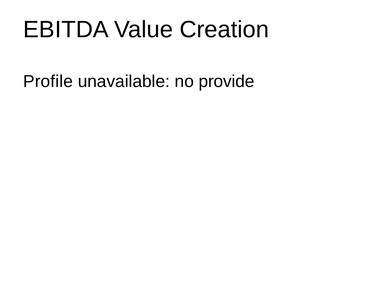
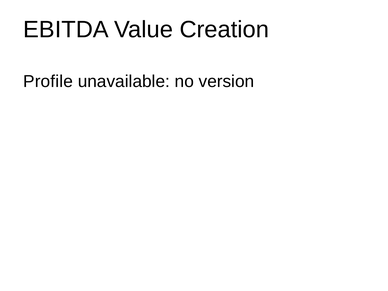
provide: provide -> version (226, 81)
